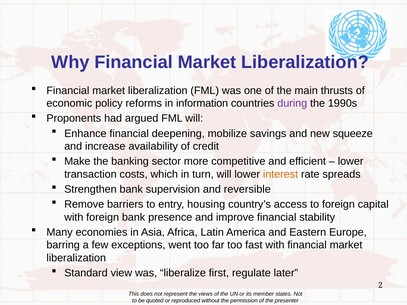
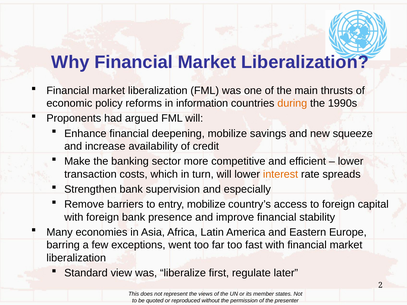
during colour: purple -> orange (292, 104)
reversible: reversible -> especially (247, 189)
entry housing: housing -> mobilize (206, 204)
